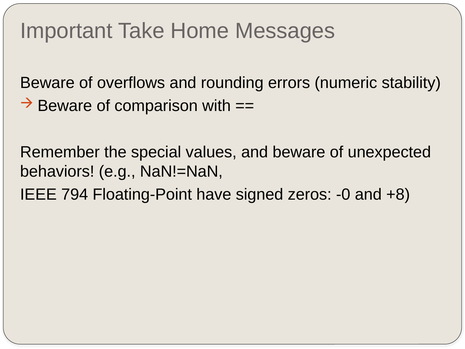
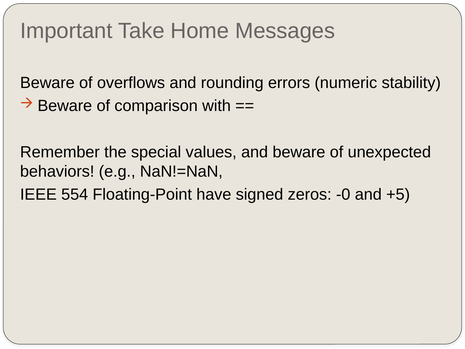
794: 794 -> 554 (75, 194)
+8: +8 -> +5 (398, 194)
